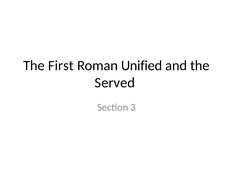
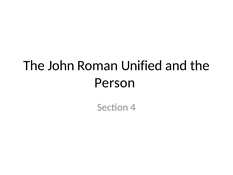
First: First -> John (61, 65)
Served: Served -> Person (115, 83)
3: 3 -> 4 (133, 107)
